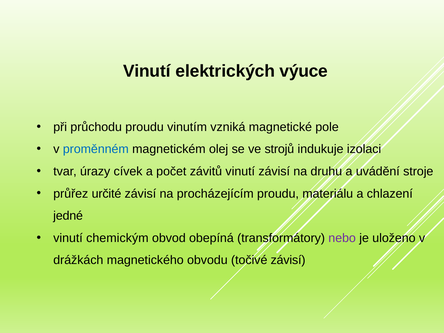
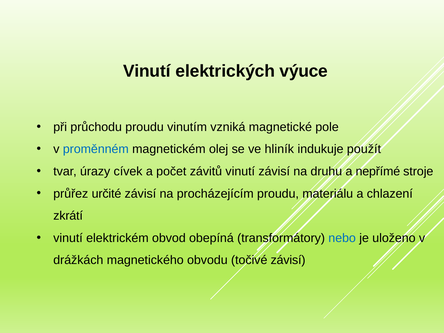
strojů: strojů -> hliník (279, 149)
izolaci: izolaci -> použít (364, 149)
uvádění: uvádění -> nepřímé (378, 171)
jedné: jedné -> zkrátí (68, 216)
chemickým: chemickým -> elektrickém (117, 238)
nebo colour: purple -> blue (342, 238)
